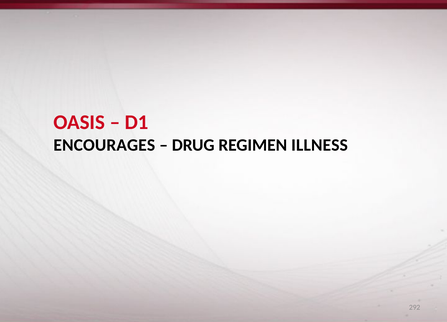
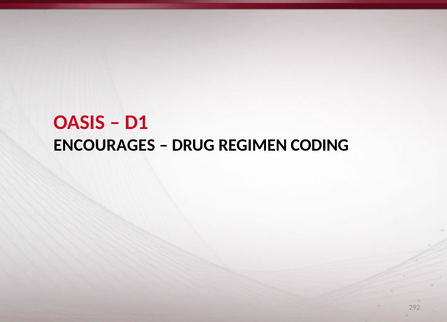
ILLNESS: ILLNESS -> CODING (320, 145)
